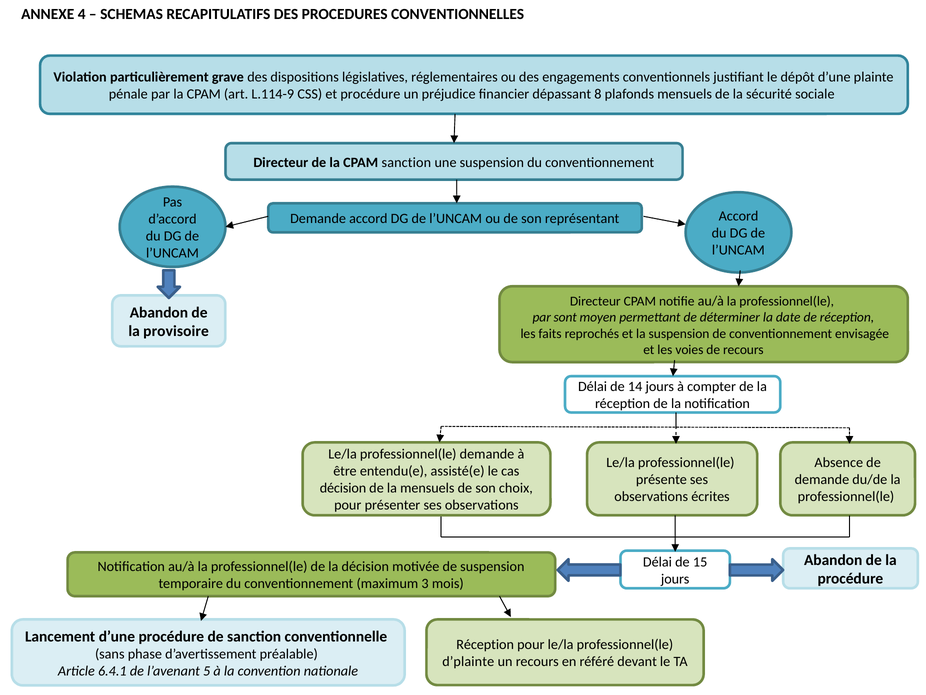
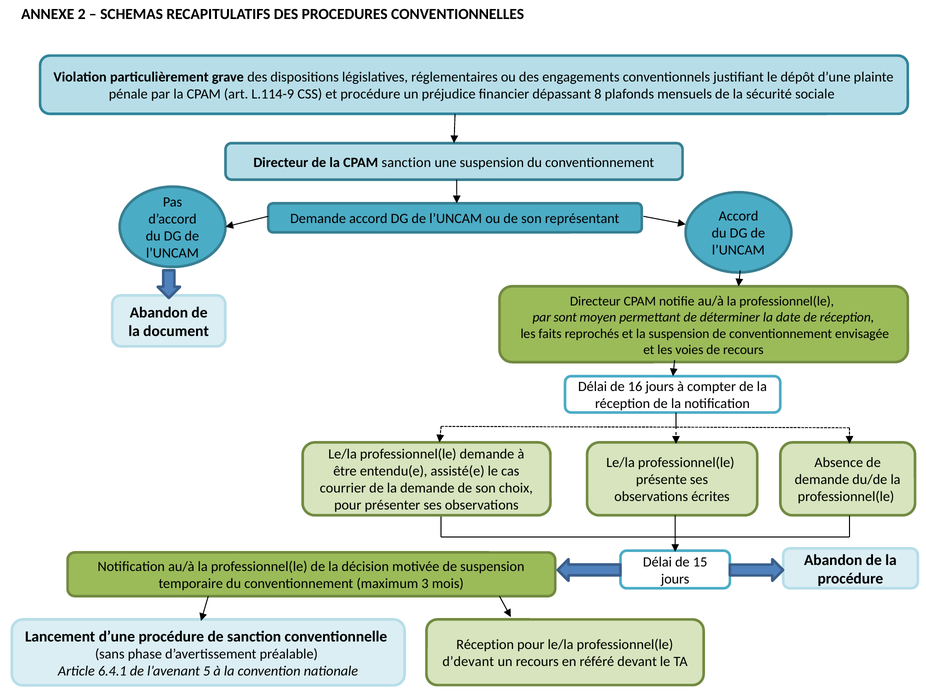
4: 4 -> 2 (82, 14)
provisoire: provisoire -> document (176, 331)
14: 14 -> 16 (635, 387)
décision: décision -> courrier (343, 488)
la mensuels: mensuels -> demande (427, 488)
d’plainte: d’plainte -> d’devant (468, 661)
